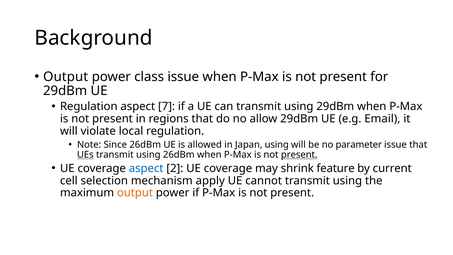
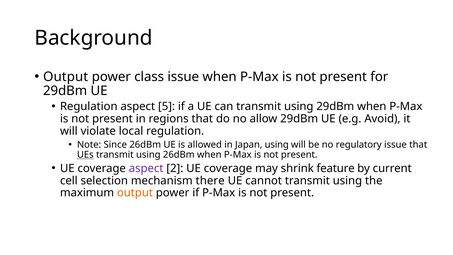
7: 7 -> 5 (167, 106)
Email: Email -> Avoid (382, 119)
parameter: parameter -> regulatory (359, 144)
present underline: present -> none (299, 155)
aspect colour: blue -> purple (146, 168)
apply: apply -> there (210, 180)
